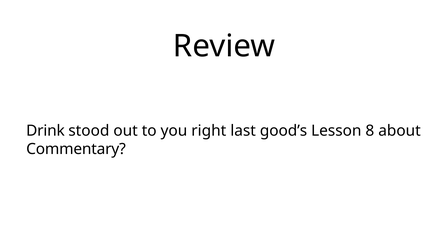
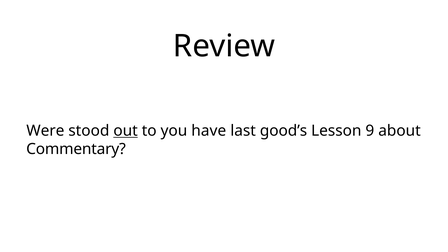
Drink: Drink -> Were (45, 131)
out underline: none -> present (126, 131)
right: right -> have (209, 131)
8: 8 -> 9 (370, 131)
